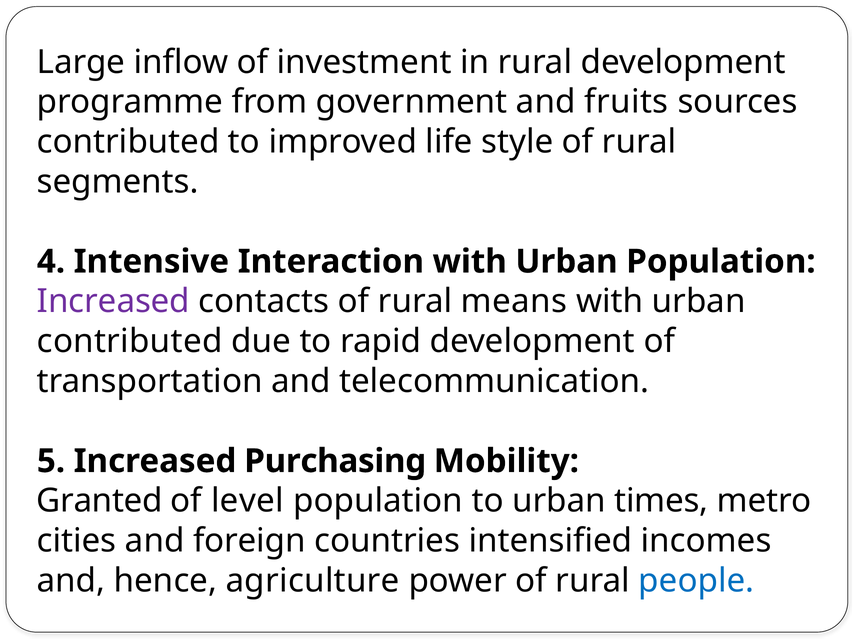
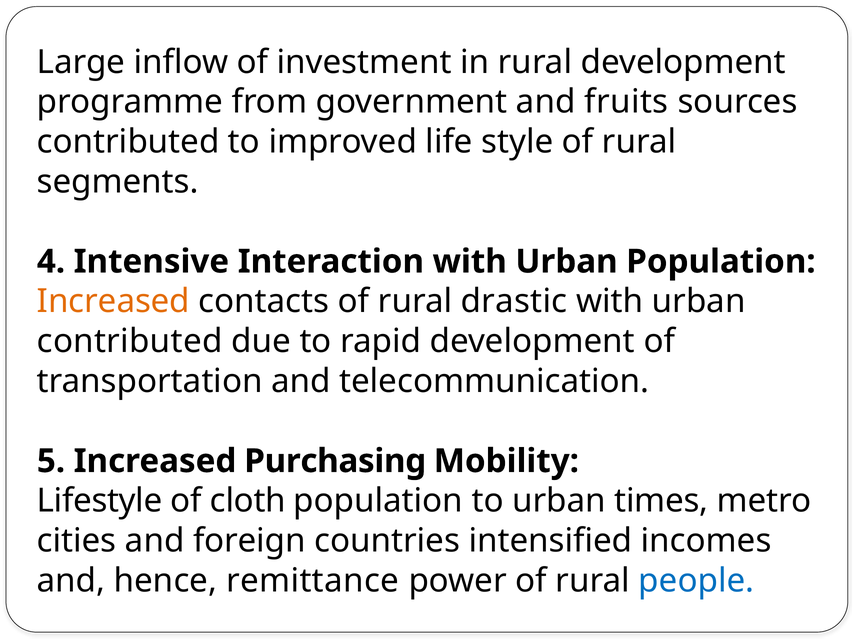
Increased colour: purple -> orange (113, 301)
means: means -> drastic (514, 301)
Granted: Granted -> Lifestyle (100, 501)
level: level -> cloth (248, 501)
agriculture: agriculture -> remittance (313, 580)
